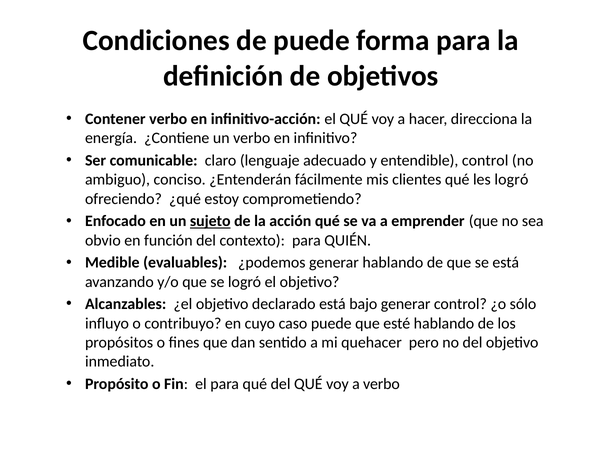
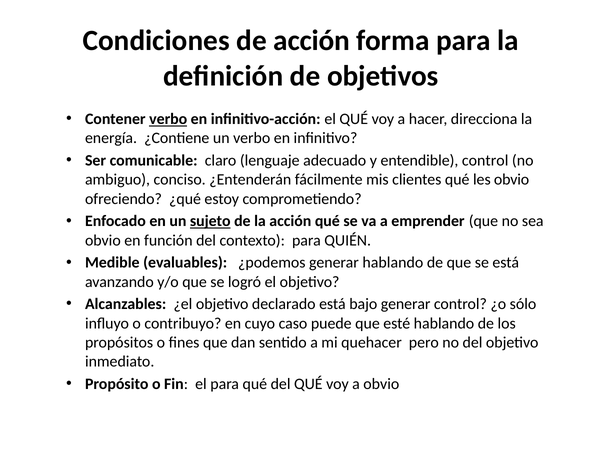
de puede: puede -> acción (312, 41)
verbo underline: none -> present (168, 119)
les logró: logró -> obvio (512, 180)
a verbo: verbo -> obvio (381, 383)
